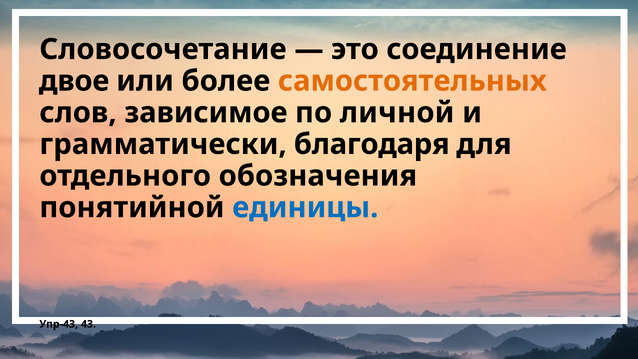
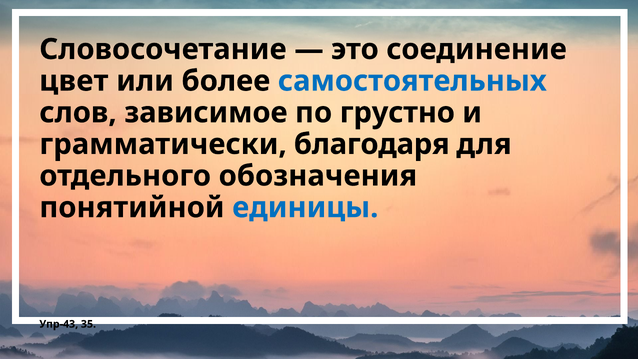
двое: двое -> цвет (74, 81)
самостоятельных colour: orange -> blue (412, 81)
личной: личной -> грустно (397, 113)
43: 43 -> 35 (88, 324)
